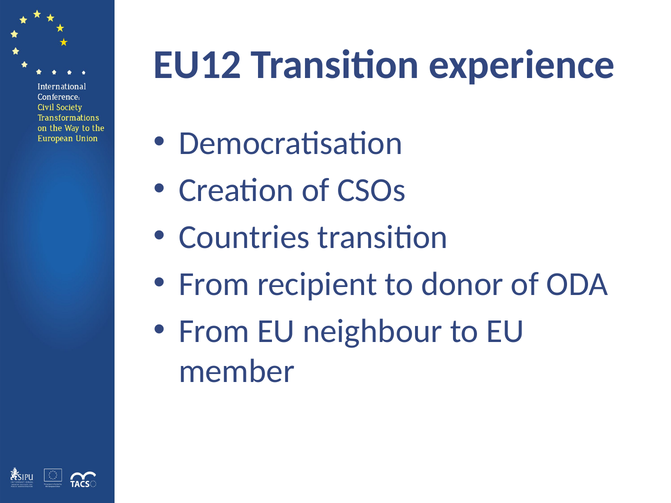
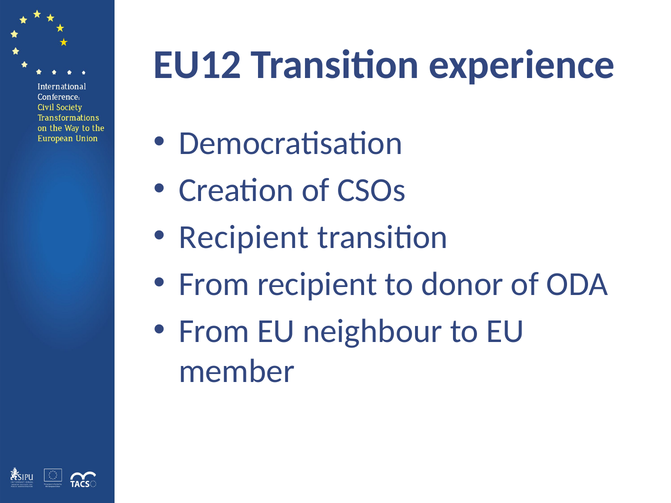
Countries: Countries -> Recipient (244, 237)
